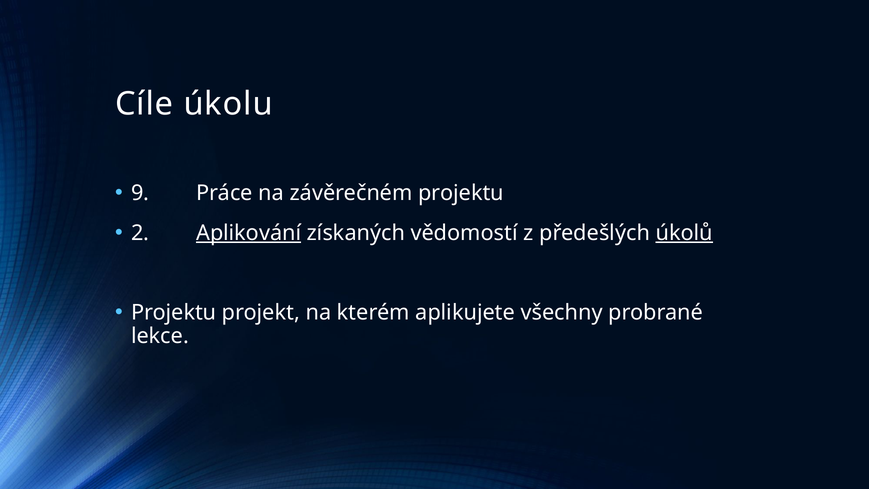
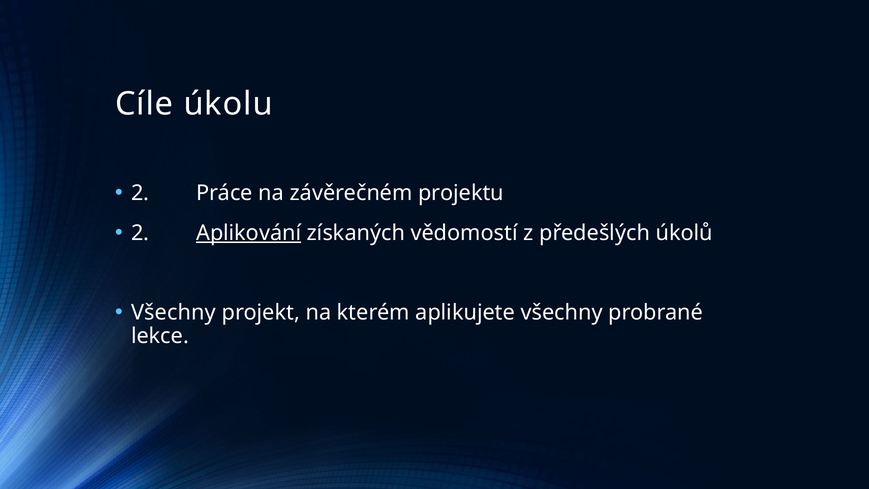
9: 9 -> 2 (140, 193)
úkolů underline: present -> none (684, 233)
Projektu: Projektu -> Všechny (174, 312)
